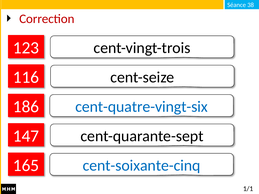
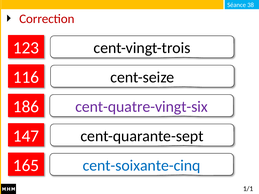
cent-quatre-vingt-six colour: blue -> purple (142, 107)
